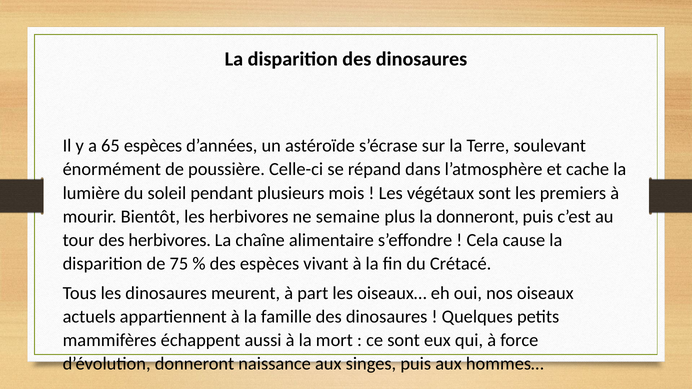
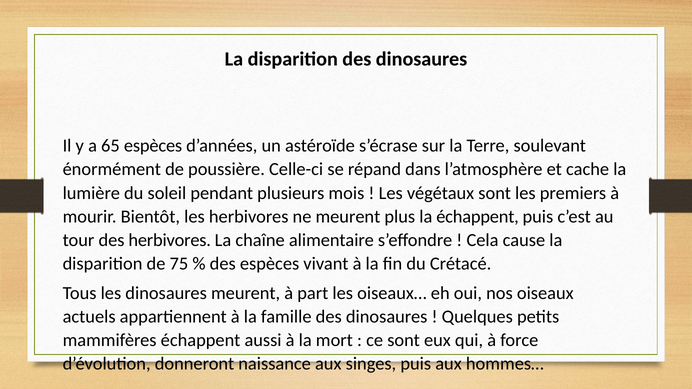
ne semaine: semaine -> meurent (348, 217)
la donneront: donneront -> échappent (478, 217)
